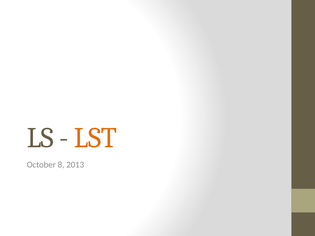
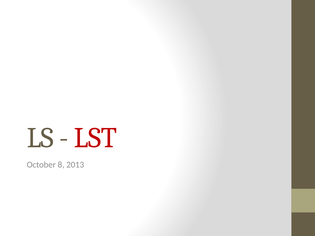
LST colour: orange -> red (95, 138)
